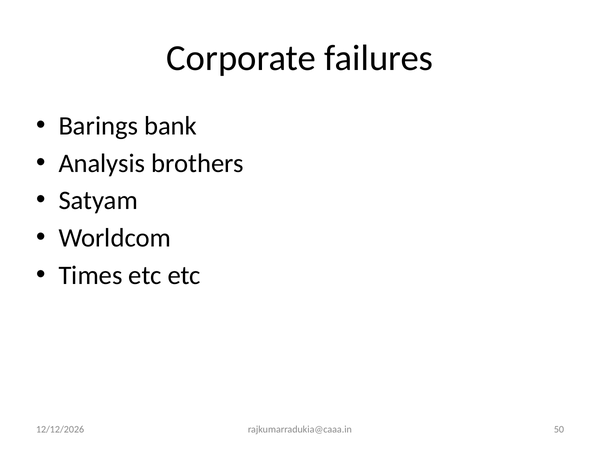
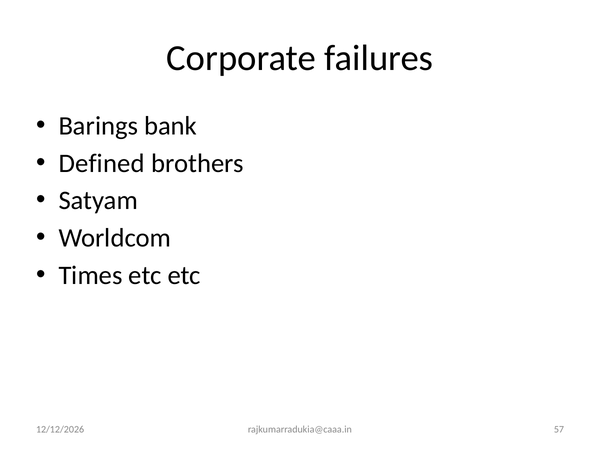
Analysis: Analysis -> Defined (102, 163)
50: 50 -> 57 (559, 430)
